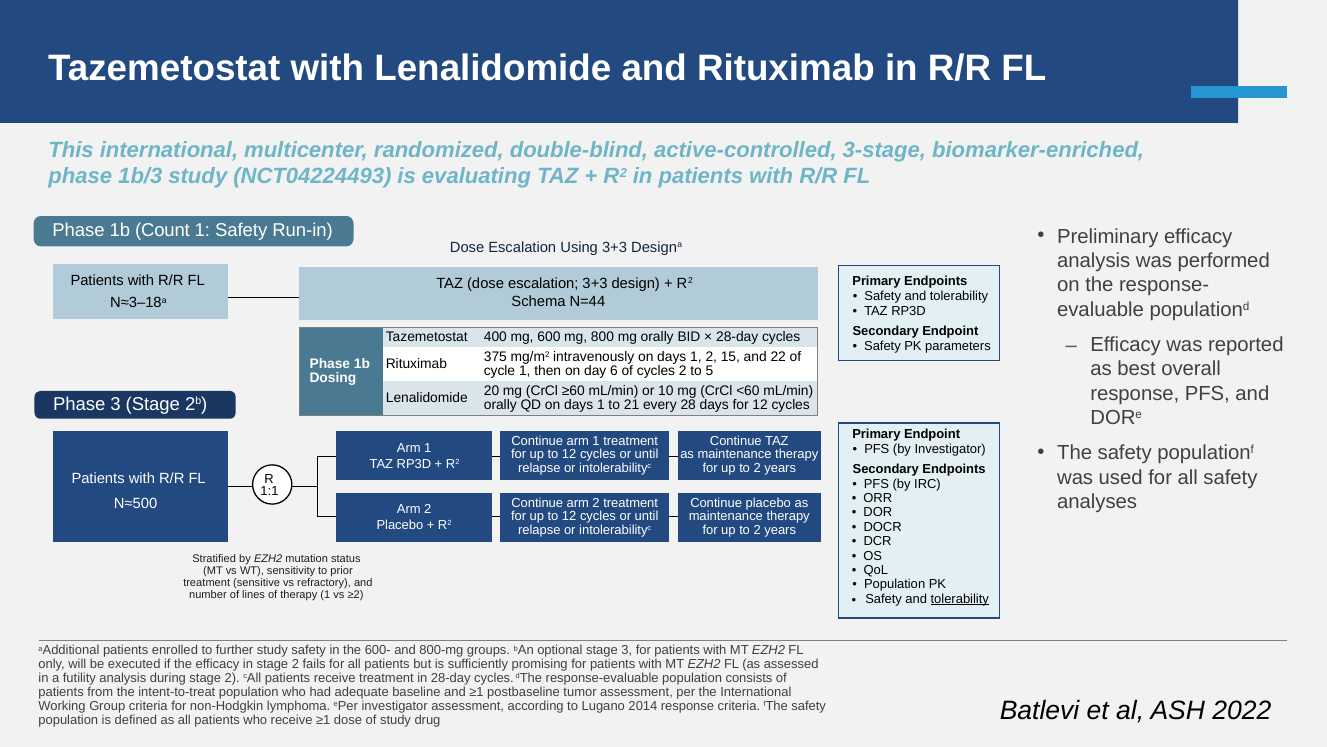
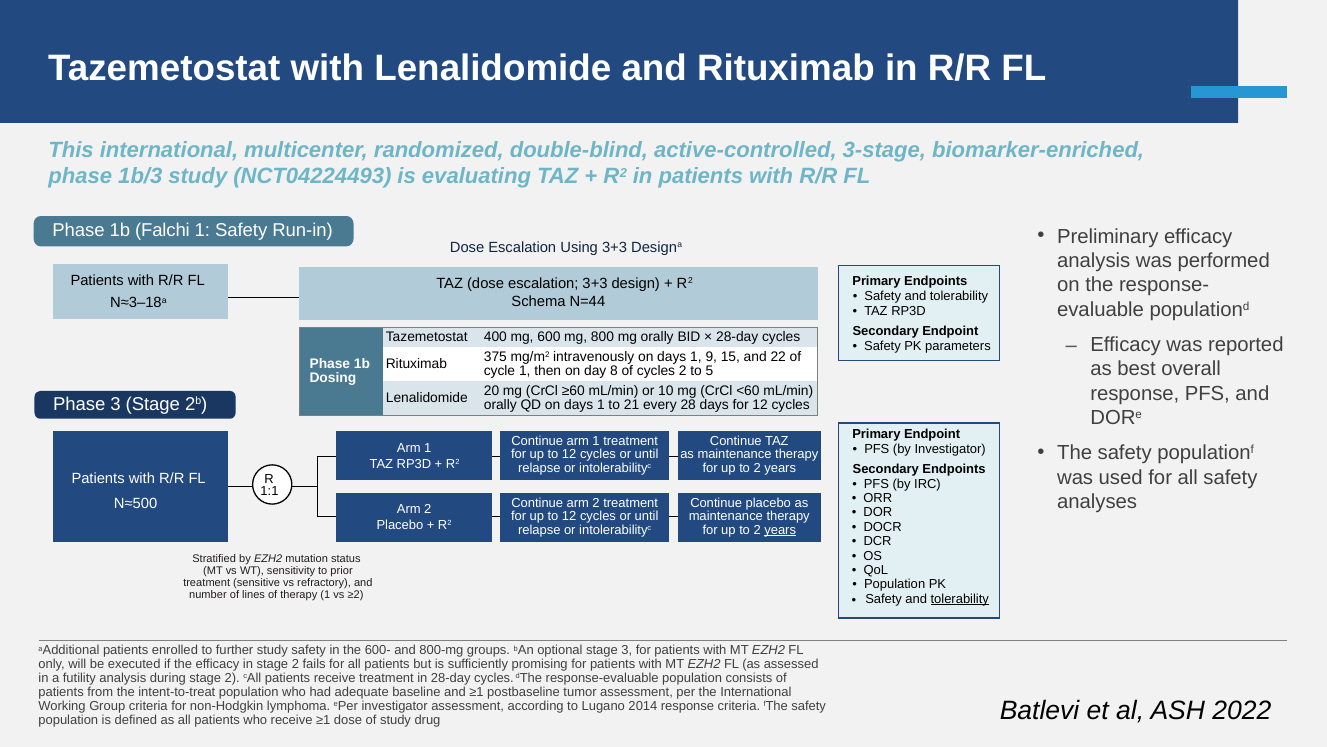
Count: Count -> Falchi (162, 231)
1 2: 2 -> 9 (711, 357)
6: 6 -> 8 (614, 370)
years underline: none -> present (780, 529)
